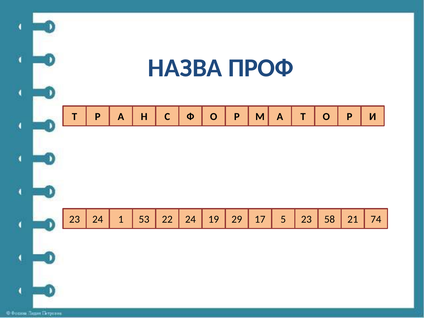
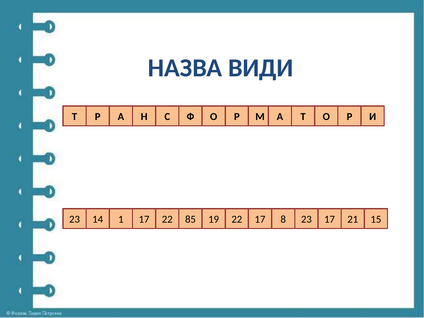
ПРОФ: ПРОФ -> ВИДИ (261, 68)
23 24: 24 -> 14 (98, 219)
1 53: 53 -> 17 (144, 219)
22 24: 24 -> 85 (190, 219)
19 29: 29 -> 22 (237, 219)
5: 5 -> 8 (283, 219)
23 58: 58 -> 17 (330, 219)
74: 74 -> 15 (376, 219)
